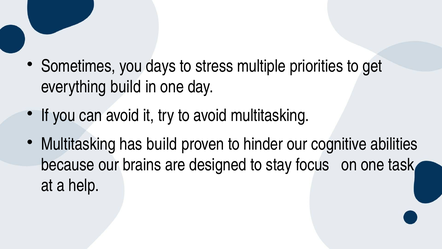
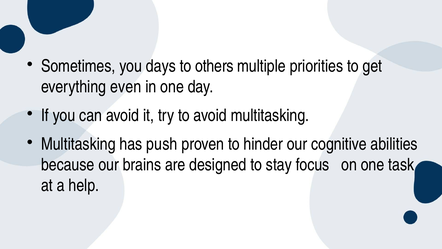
stress: stress -> others (214, 66)
everything build: build -> even (126, 87)
has build: build -> push (162, 144)
